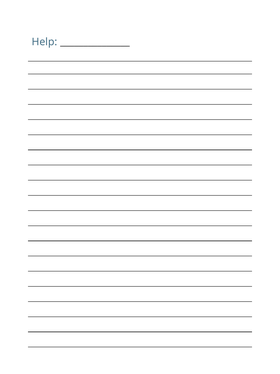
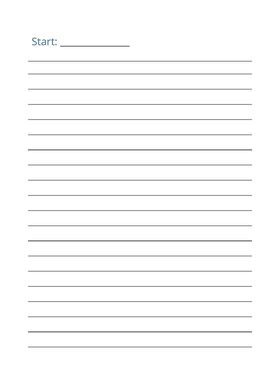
Help: Help -> Start (45, 42)
